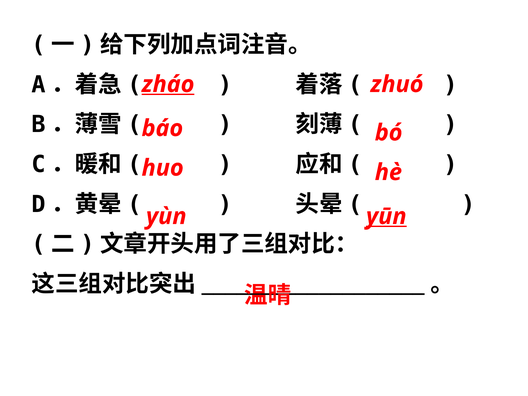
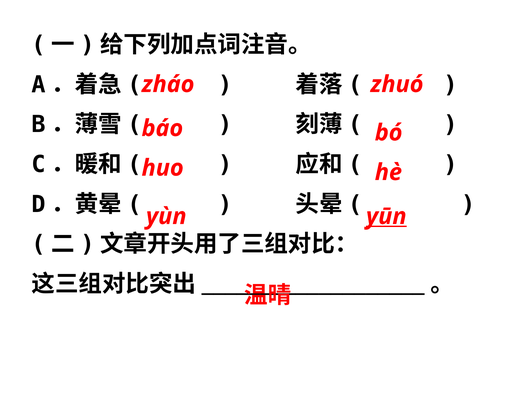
zháo underline: present -> none (168, 84)
